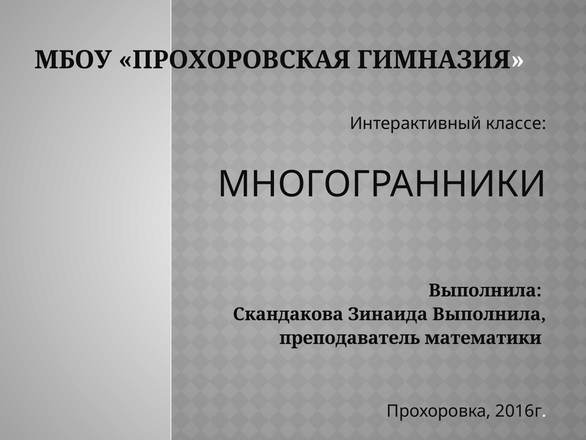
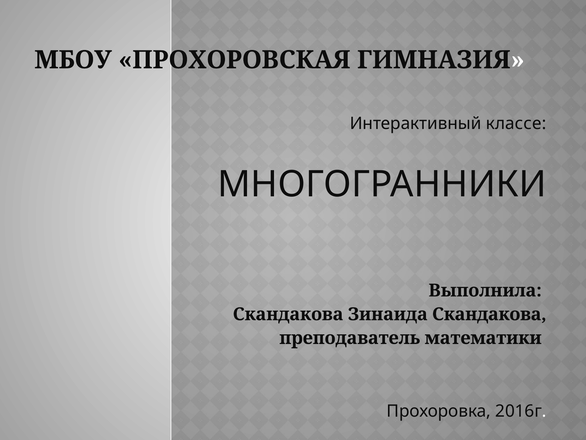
Зинаида Выполнила: Выполнила -> Скандакова (489, 314)
